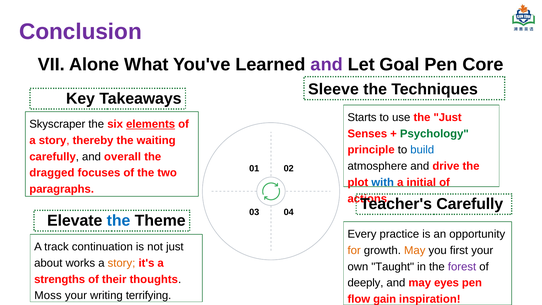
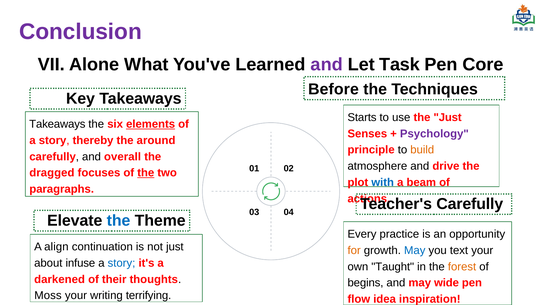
Goal: Goal -> Task (400, 64)
Sleeve: Sleeve -> Before (333, 89)
Skyscraper: Skyscraper -> Takeaways (57, 124)
Psychology colour: green -> purple (434, 134)
waiting: waiting -> around (156, 140)
build colour: blue -> orange (422, 150)
the underline: none -> present (146, 173)
initial: initial -> beam (421, 182)
track: track -> align (56, 247)
May colour: orange -> blue (415, 250)
first: first -> text (459, 250)
works: works -> infuse (80, 263)
story colour: orange -> blue (121, 263)
forest colour: purple -> orange (462, 266)
strengths: strengths -> darkened (60, 279)
deeply: deeply -> begins (365, 283)
eyes: eyes -> wide (447, 283)
gain: gain -> idea (385, 299)
